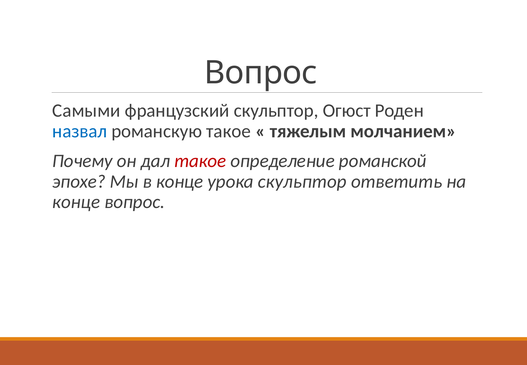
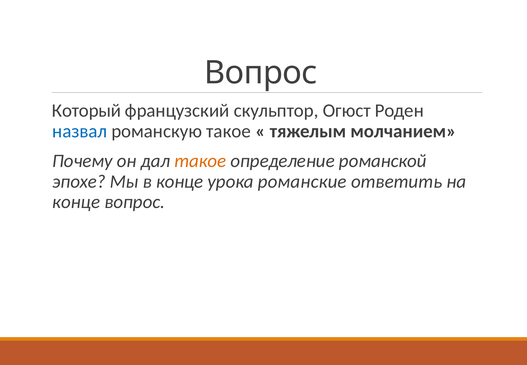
Самыми: Самыми -> Который (87, 111)
такое colour: red -> orange (200, 161)
урока скульптор: скульптор -> романские (302, 181)
